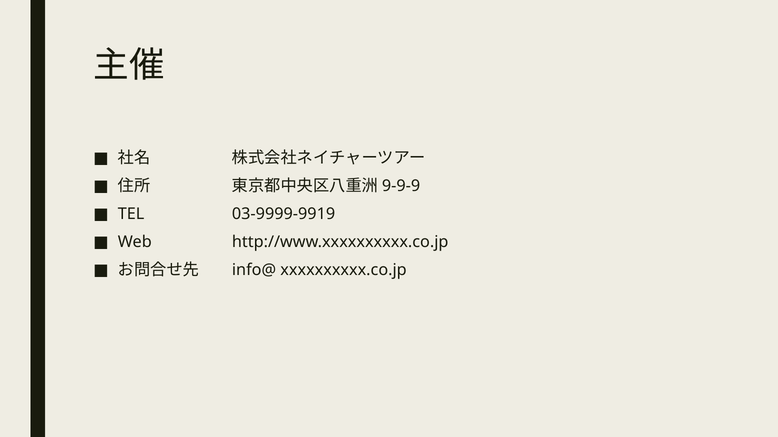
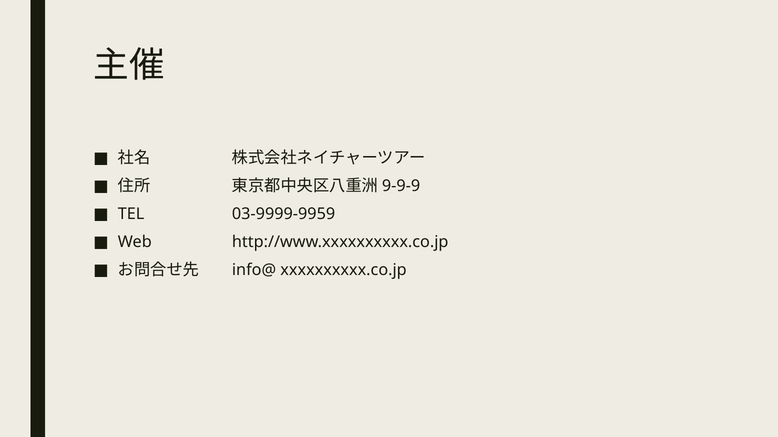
03-9999-9919: 03-9999-9919 -> 03-9999-9959 (284, 214)
